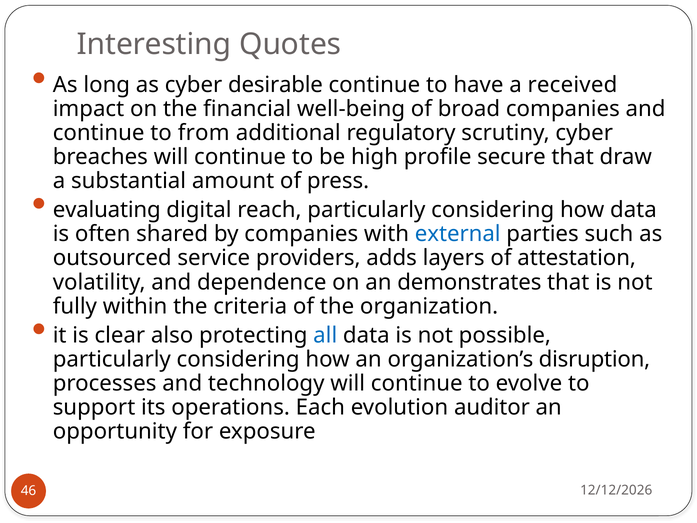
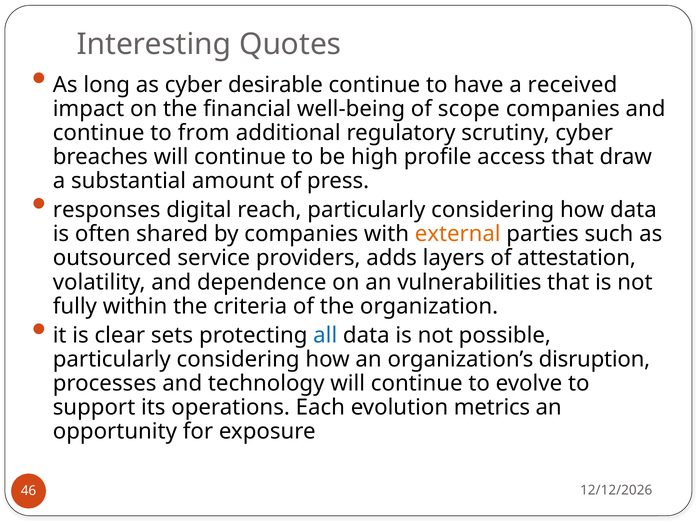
broad: broad -> scope (469, 109)
secure: secure -> access (511, 157)
evaluating: evaluating -> responses (107, 210)
external colour: blue -> orange (458, 234)
demonstrates: demonstrates -> vulnerabilities (469, 282)
also: also -> sets (172, 335)
auditor: auditor -> metrics (492, 407)
